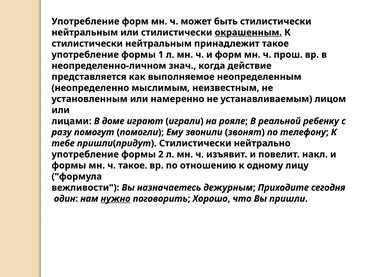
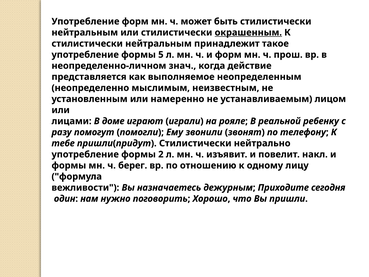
1: 1 -> 5 (161, 55)
ч такое: такое -> берег (133, 165)
нужно underline: present -> none (116, 199)
